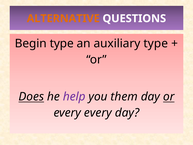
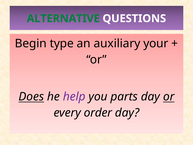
ALTERNATIVE colour: orange -> green (63, 19)
auxiliary type: type -> your (156, 43)
them: them -> parts (124, 96)
every every: every -> order (98, 112)
